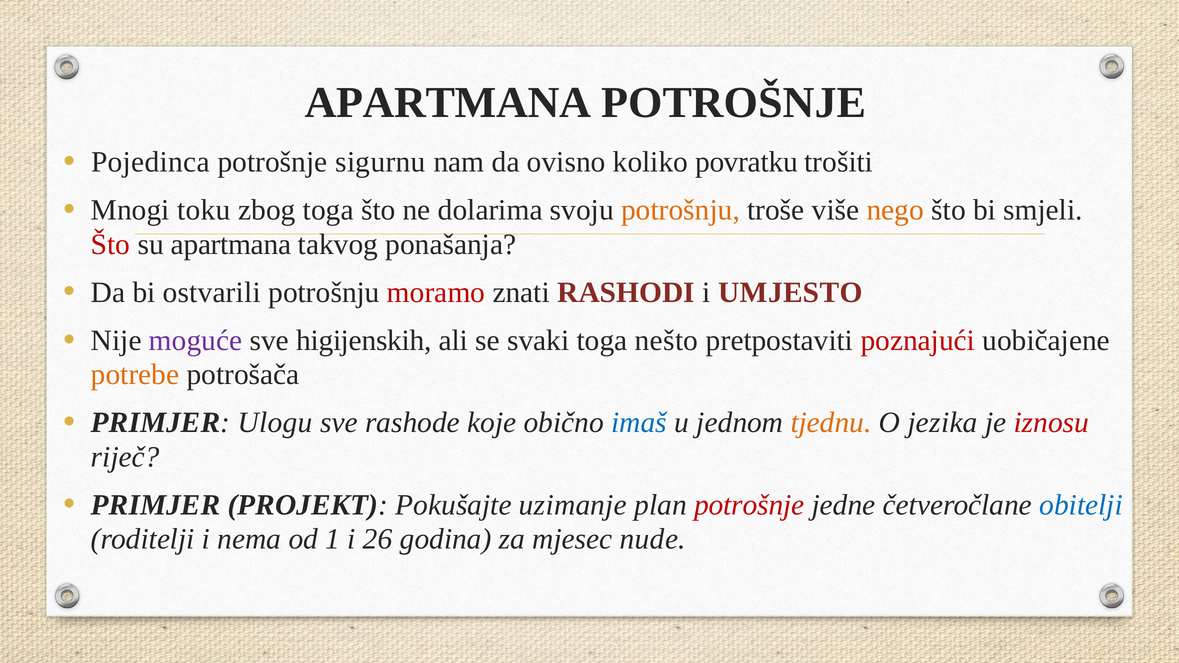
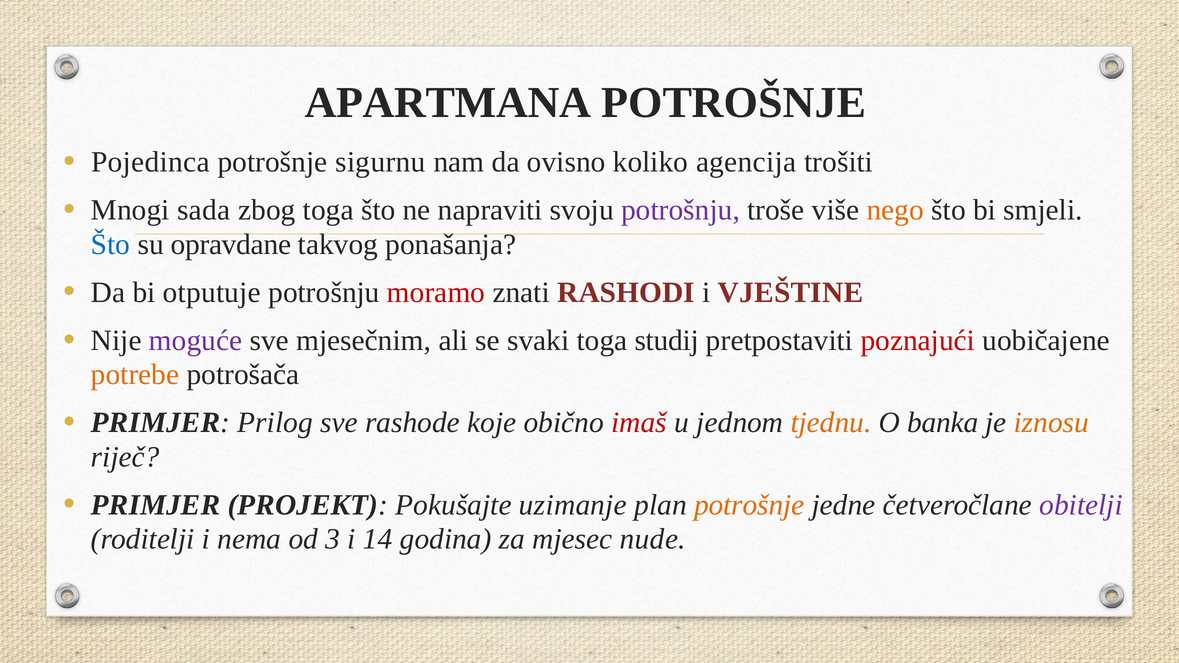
povratku: povratku -> agencija (746, 162)
toku: toku -> sada (204, 210)
dolarima: dolarima -> napraviti (490, 210)
potrošnju colour: orange -> purple (681, 210)
Što colour: red -> blue (111, 244)
su apartmana: apartmana -> opravdane (231, 244)
ostvarili: ostvarili -> otputuje (212, 293)
UMJESTO: UMJESTO -> VJEŠTINE (790, 293)
higijenskih: higijenskih -> mjesečnim (364, 341)
nešto: nešto -> studij (667, 341)
Ulogu: Ulogu -> Prilog (275, 423)
imaš colour: blue -> red (639, 423)
jezika: jezika -> banka (943, 423)
iznosu colour: red -> orange (1051, 423)
potrošnje colour: red -> orange (749, 505)
obitelji colour: blue -> purple (1081, 505)
1: 1 -> 3 (333, 539)
26: 26 -> 14 (378, 539)
